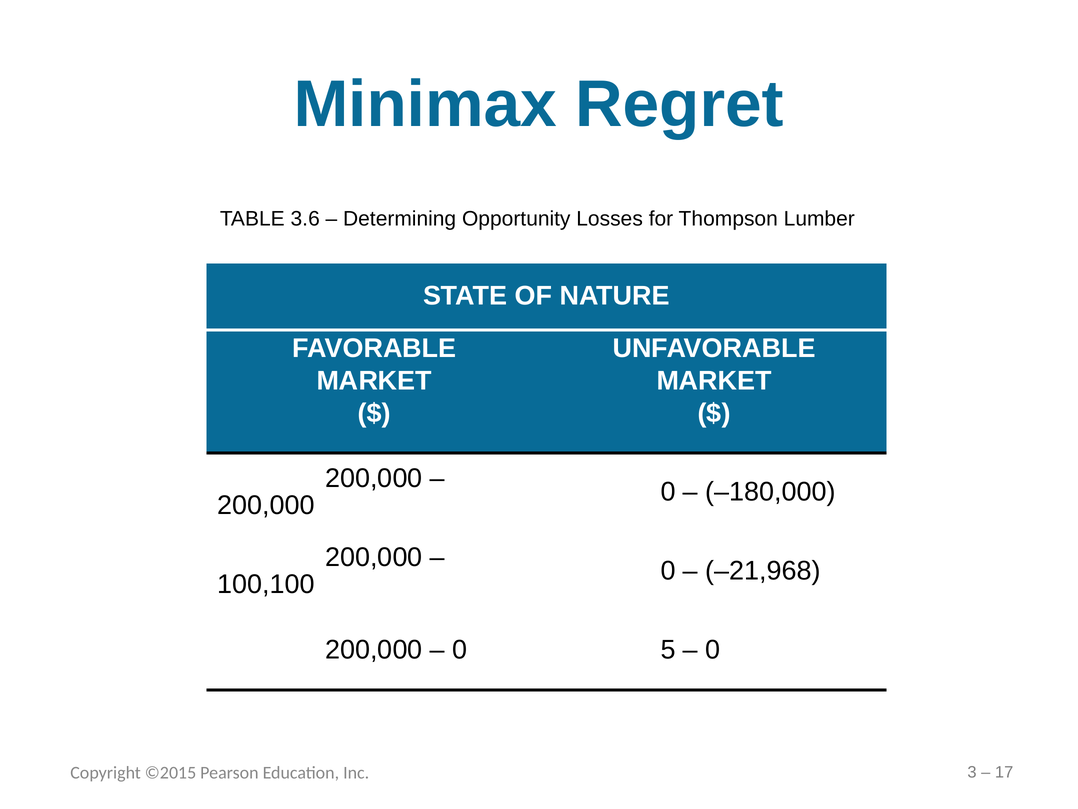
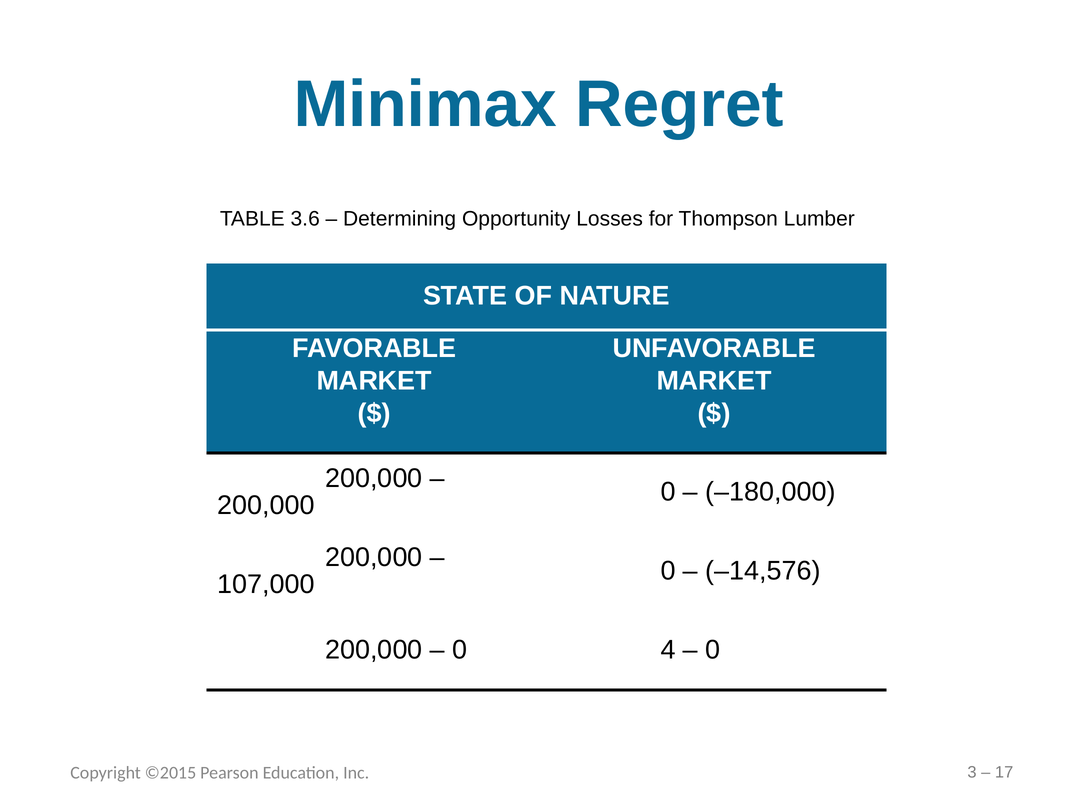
–21,968: –21,968 -> –14,576 (763, 571)
100,100: 100,100 -> 107,000 (266, 584)
5: 5 -> 4 (668, 649)
